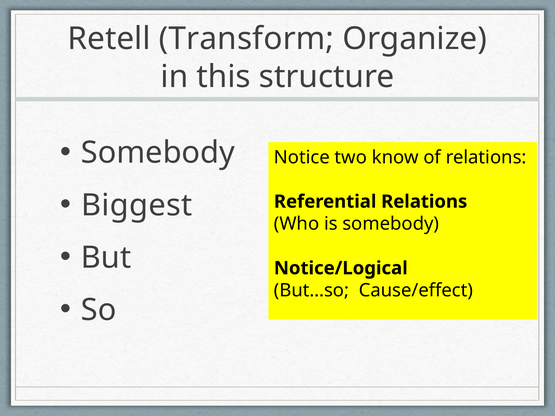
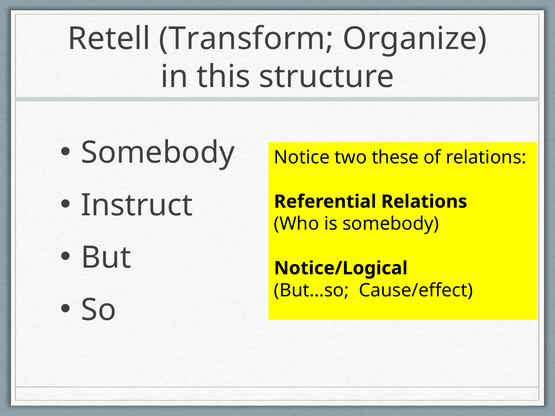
know: know -> these (395, 157)
Biggest: Biggest -> Instruct (137, 205)
